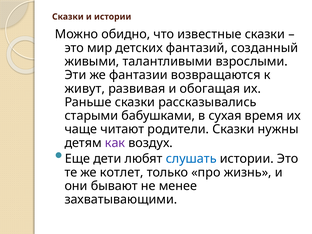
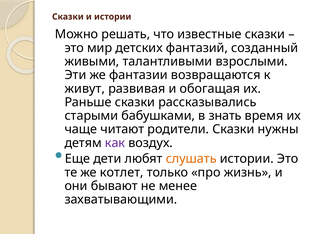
обидно: обидно -> решать (126, 34)
сухая: сухая -> знать (225, 116)
слушать colour: blue -> orange (191, 159)
